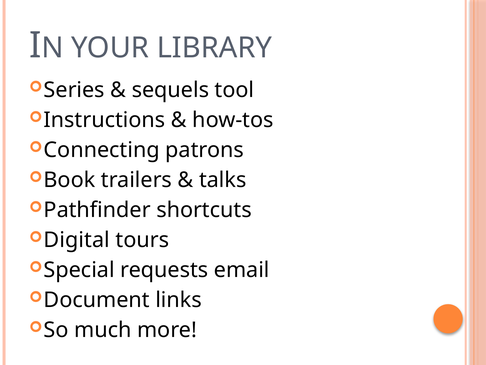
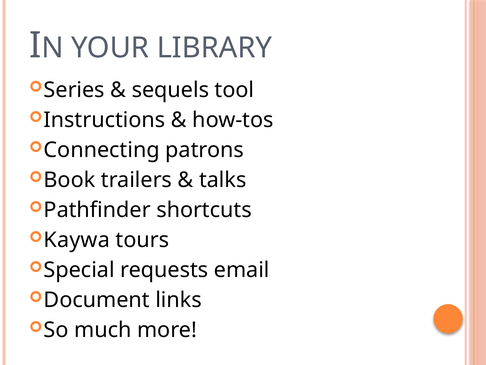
Digital: Digital -> Kaywa (77, 240)
